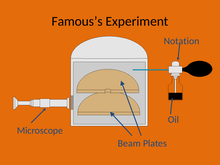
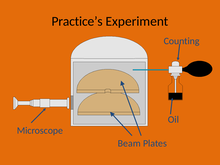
Famous’s: Famous’s -> Practice’s (77, 21)
Notation: Notation -> Counting (182, 41)
